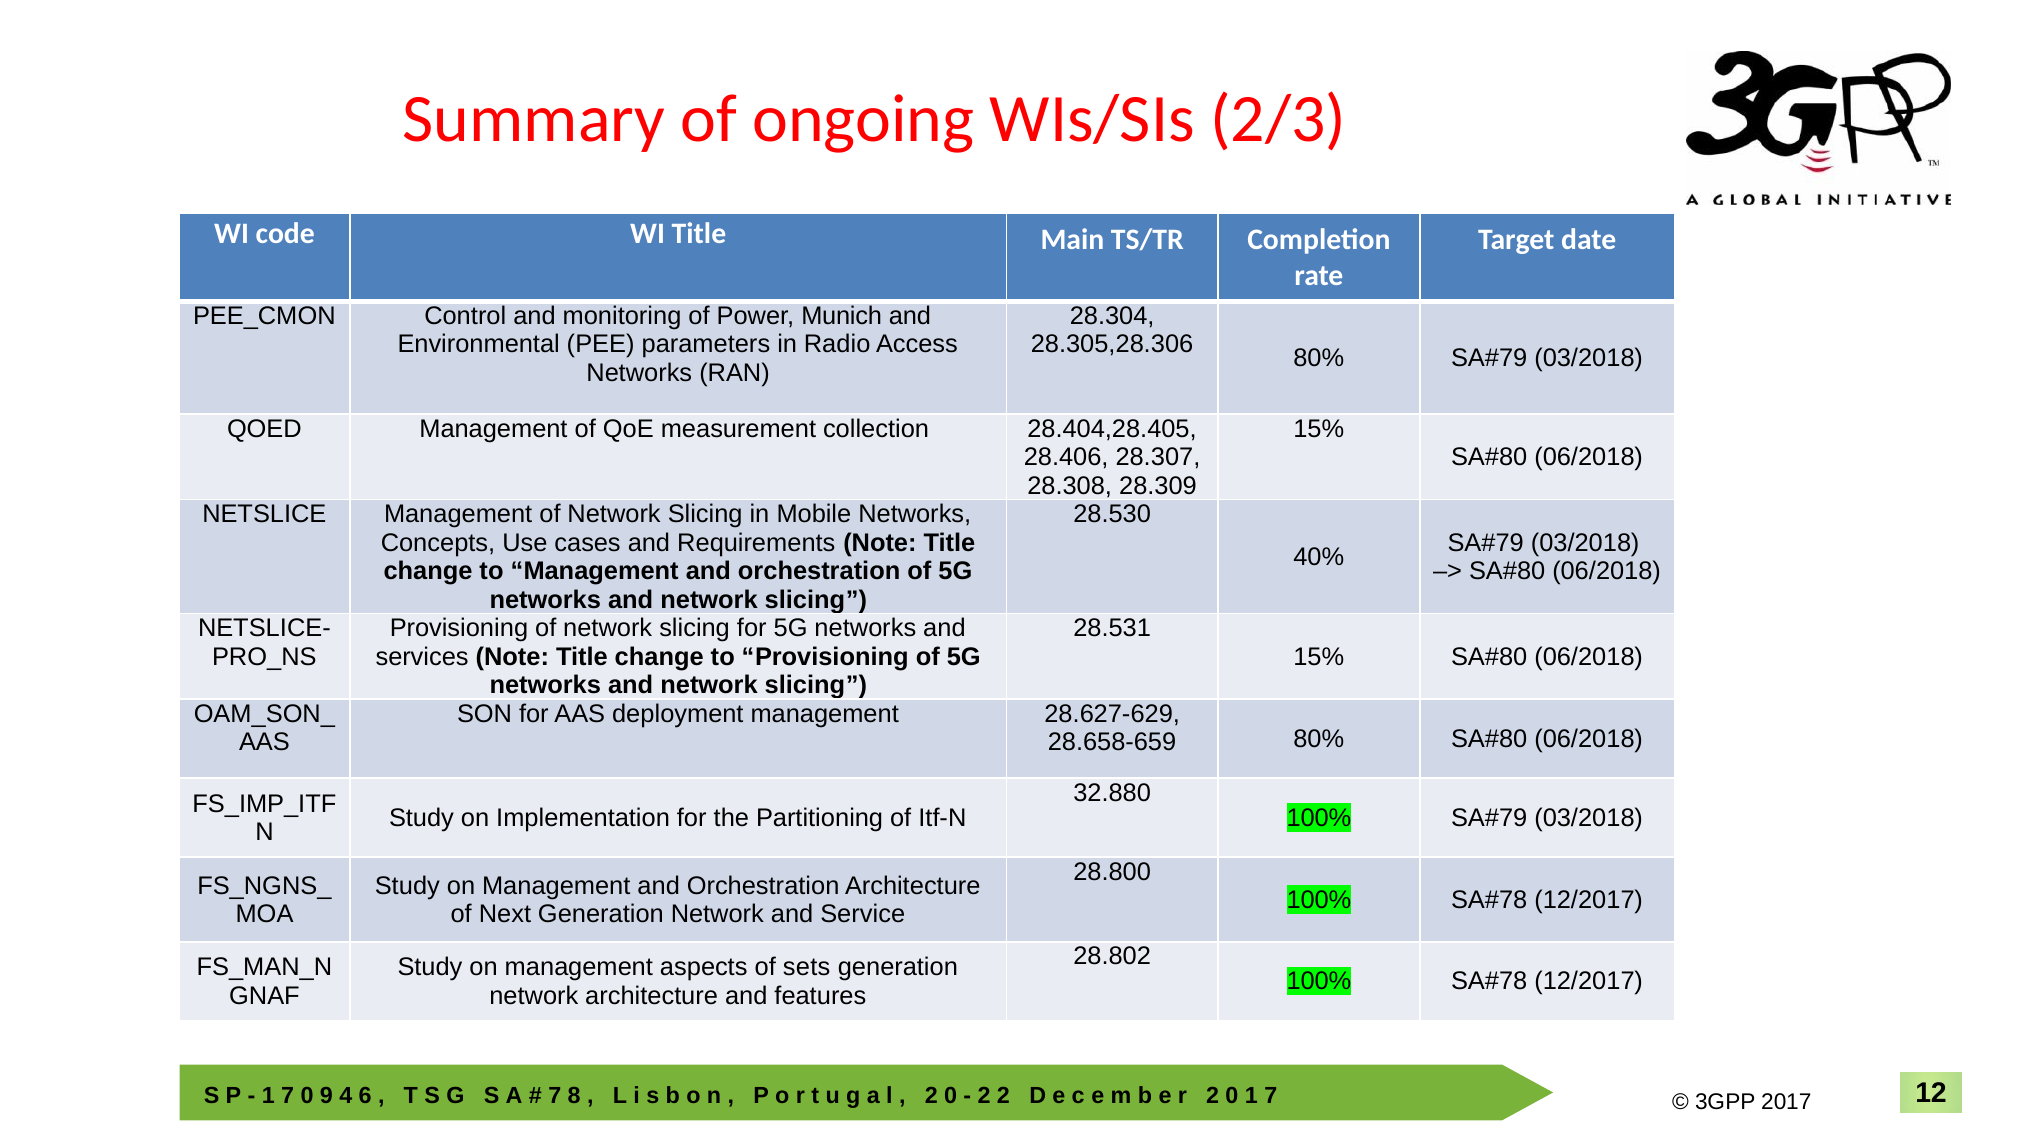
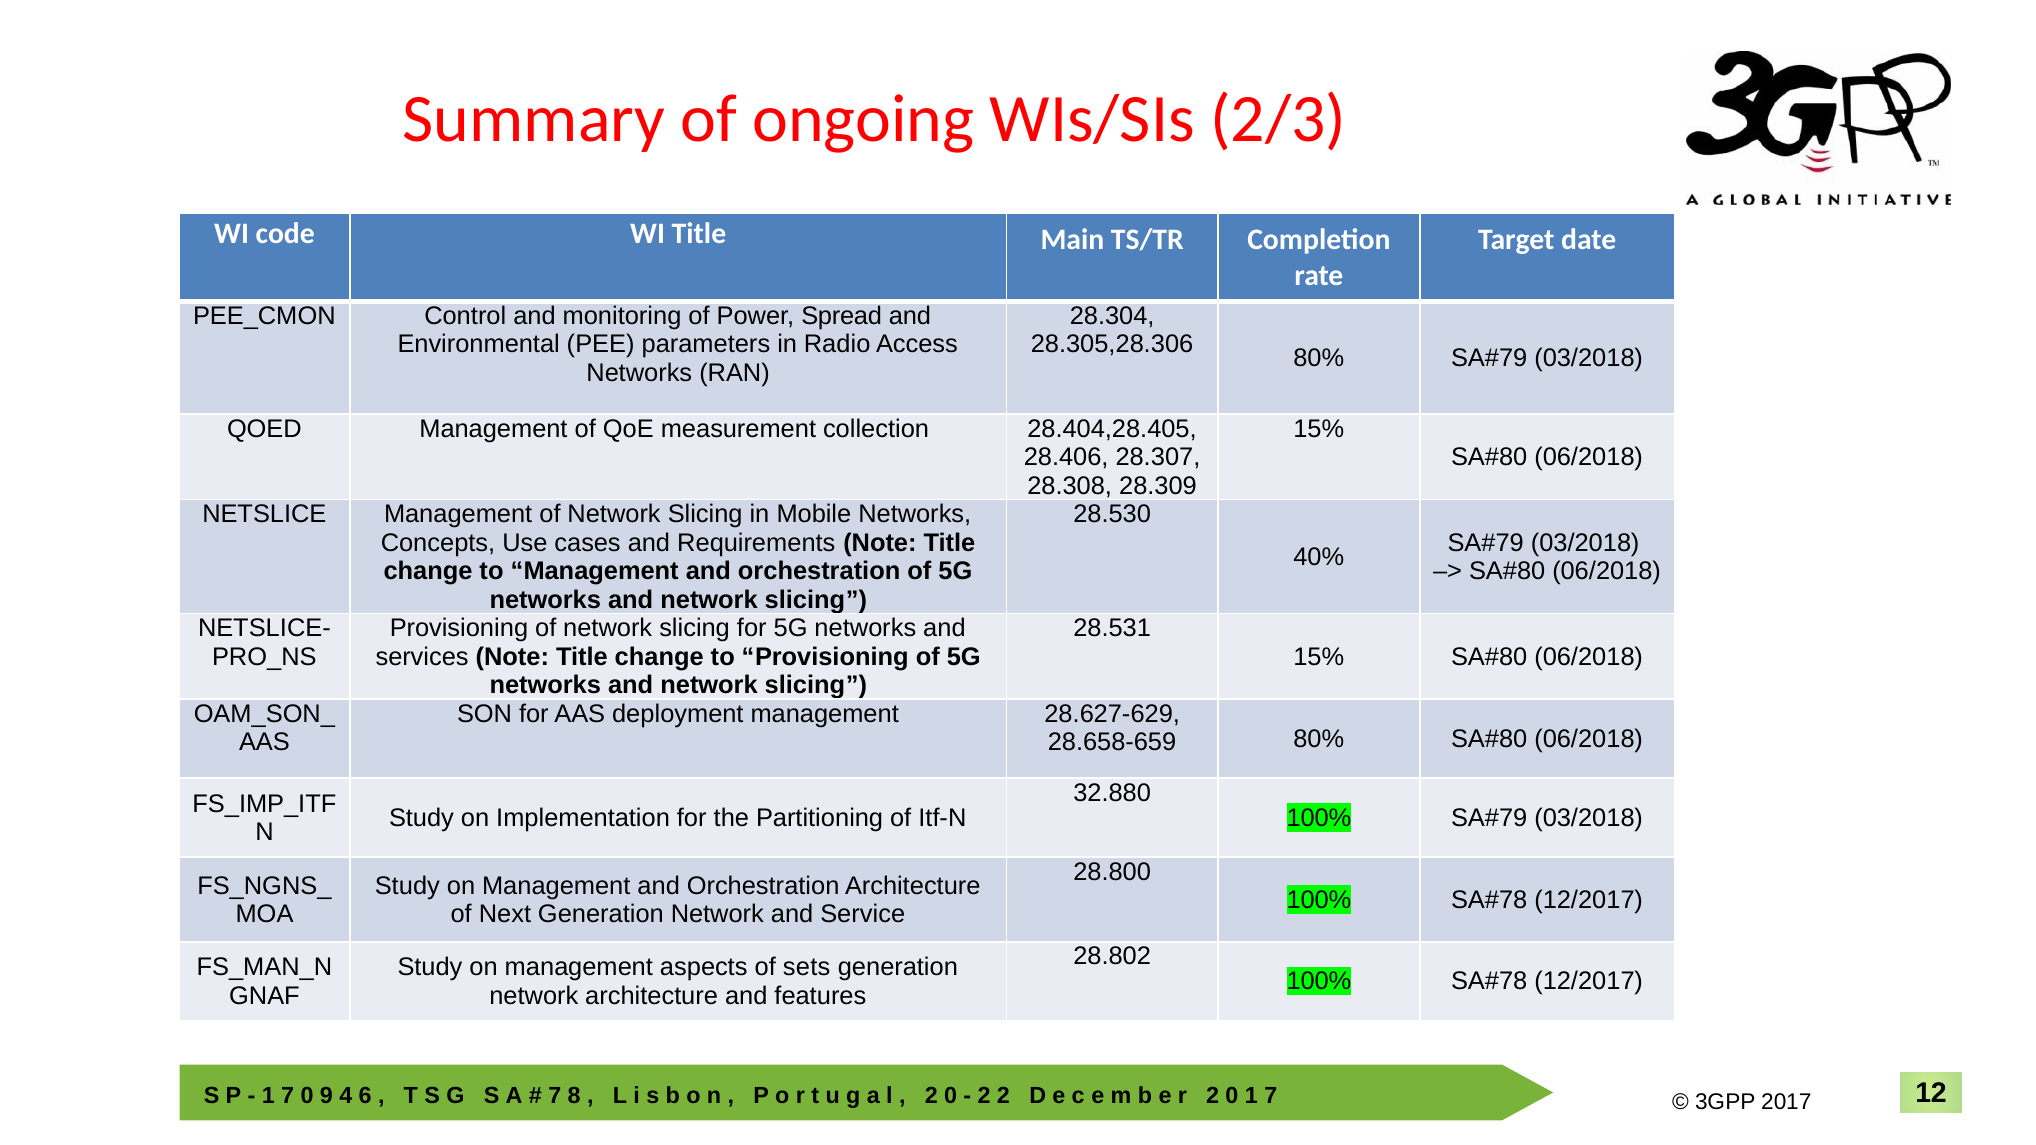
Munich: Munich -> Spread (842, 316)
